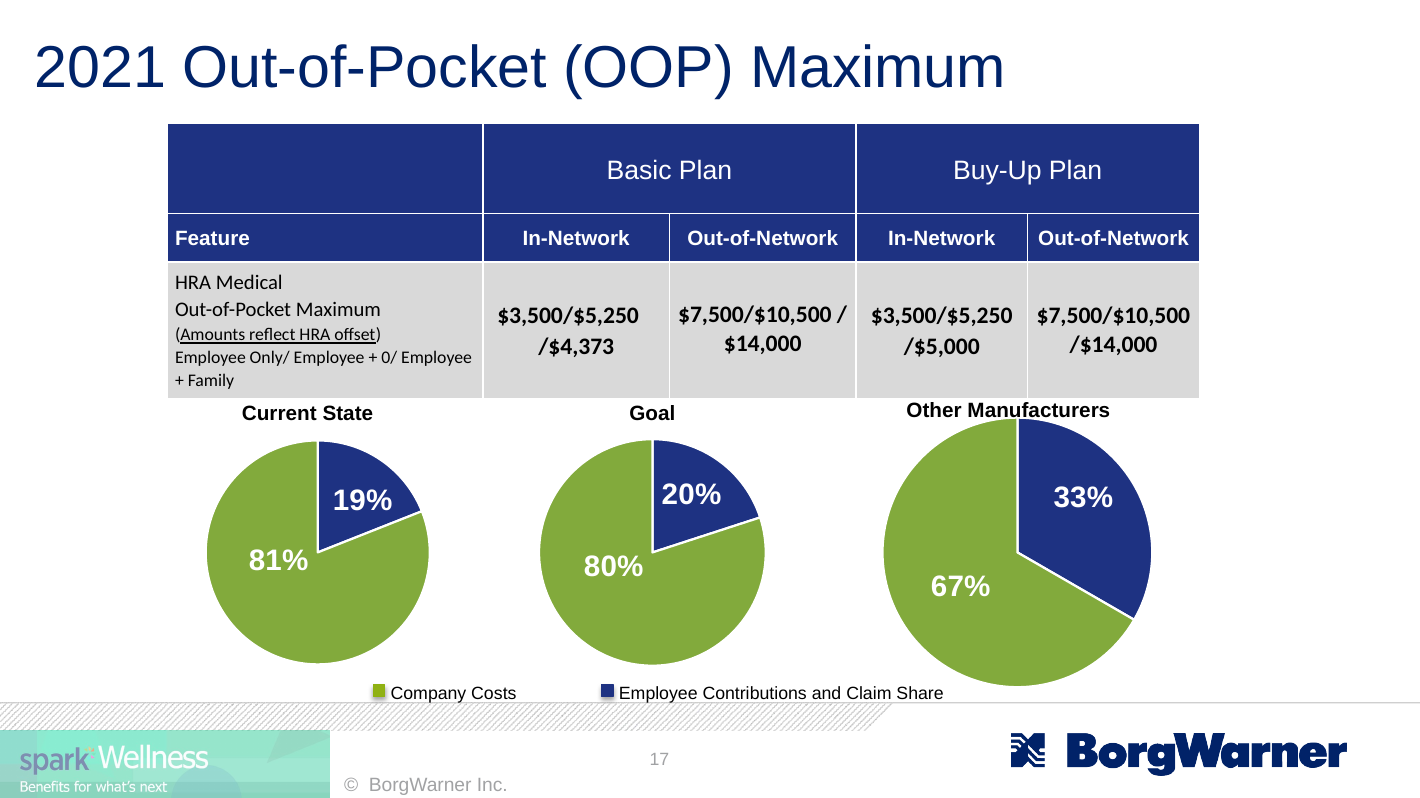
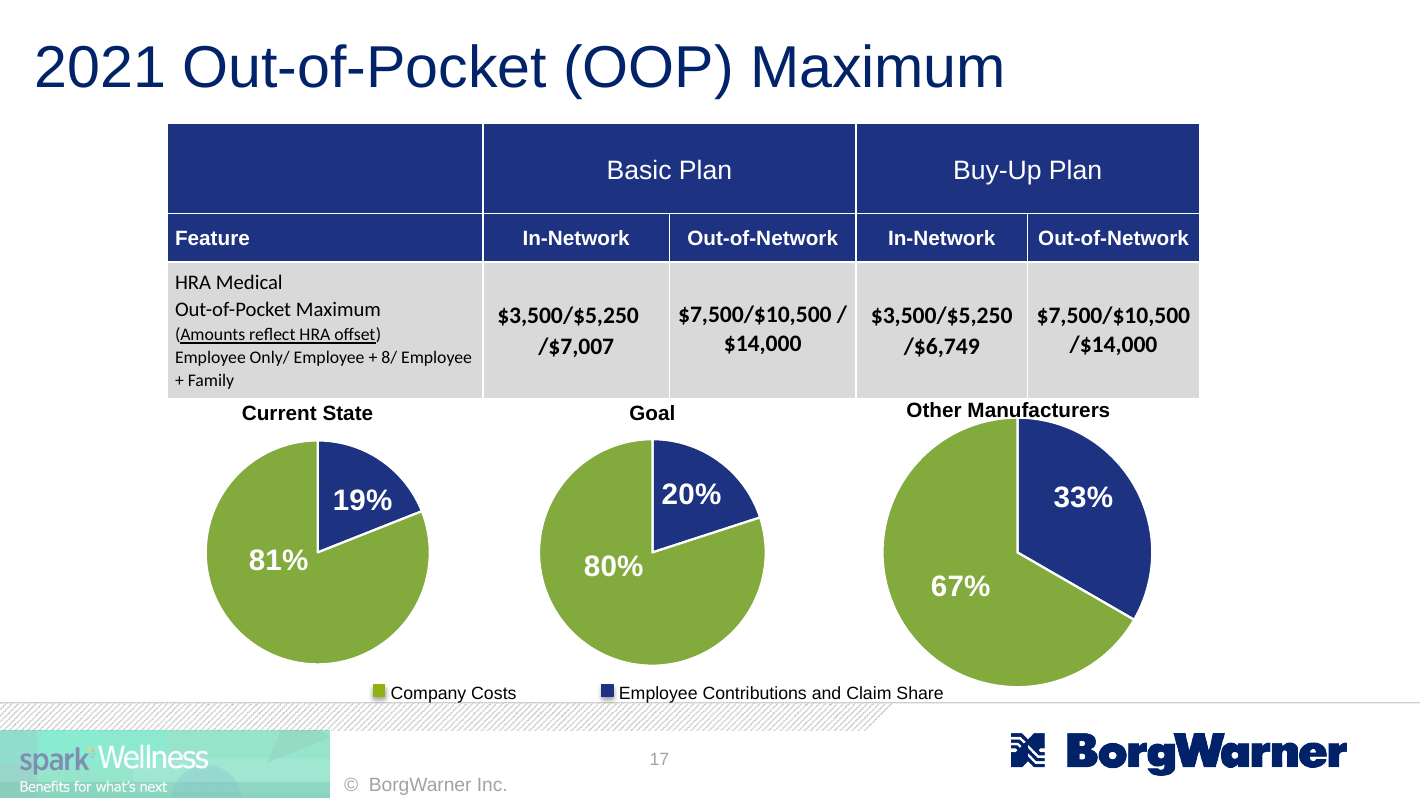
/$4,373: /$4,373 -> /$7,007 (576, 347)
/$5,000: /$5,000 -> /$6,749 (942, 347)
0/: 0/ -> 8/ (389, 358)
